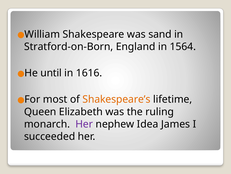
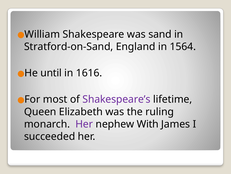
Stratford-on-Born: Stratford-on-Born -> Stratford-on-Sand (69, 46)
Shakespeare’s colour: orange -> purple (116, 99)
Idea: Idea -> With (148, 124)
